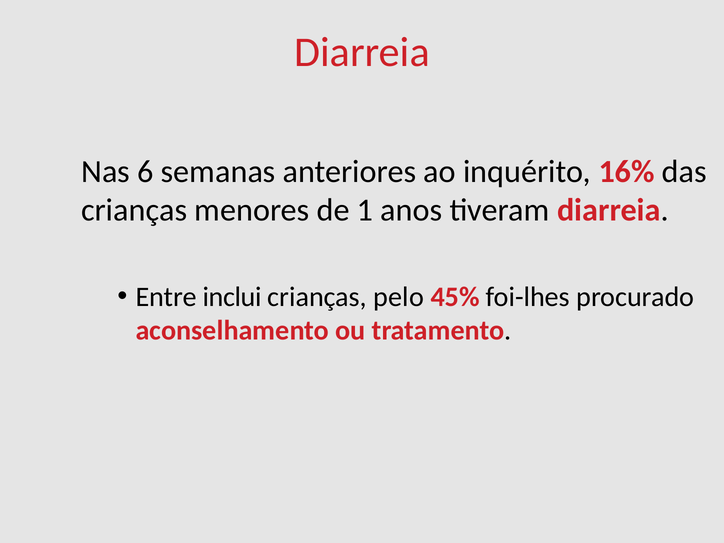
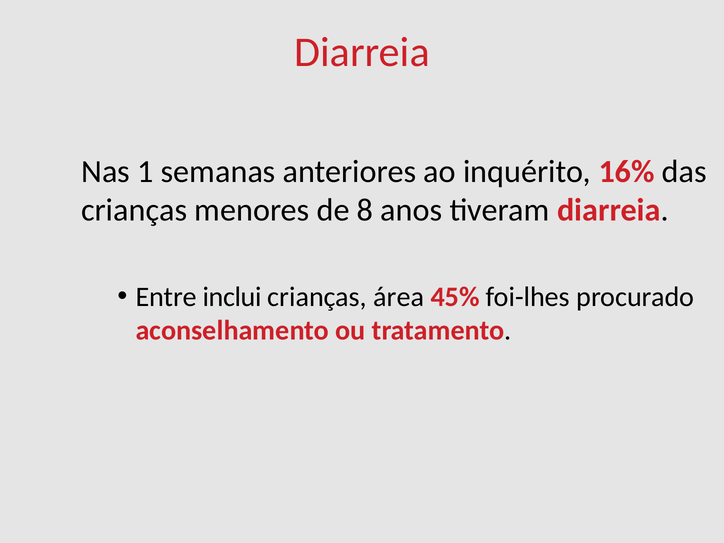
6: 6 -> 1 (145, 172)
1: 1 -> 8 (365, 210)
pelo: pelo -> área (399, 297)
